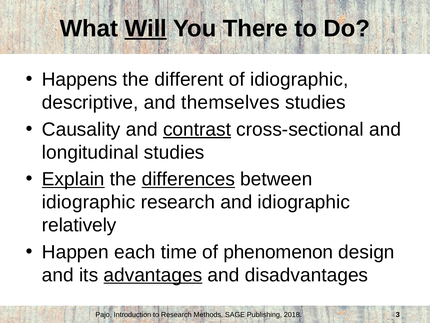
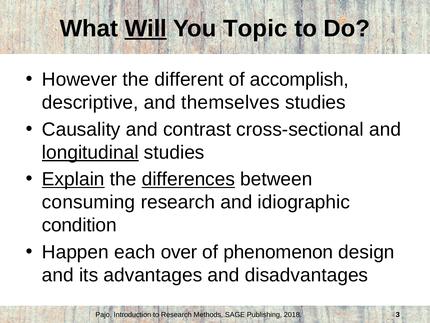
There: There -> Topic (255, 29)
Happens: Happens -> However (80, 79)
of idiographic: idiographic -> accomplish (299, 79)
contrast underline: present -> none (197, 129)
longitudinal underline: none -> present (90, 152)
idiographic: idiographic -> consuming (89, 202)
relatively: relatively -> condition (79, 225)
time: time -> over (179, 252)
advantages underline: present -> none (153, 275)
